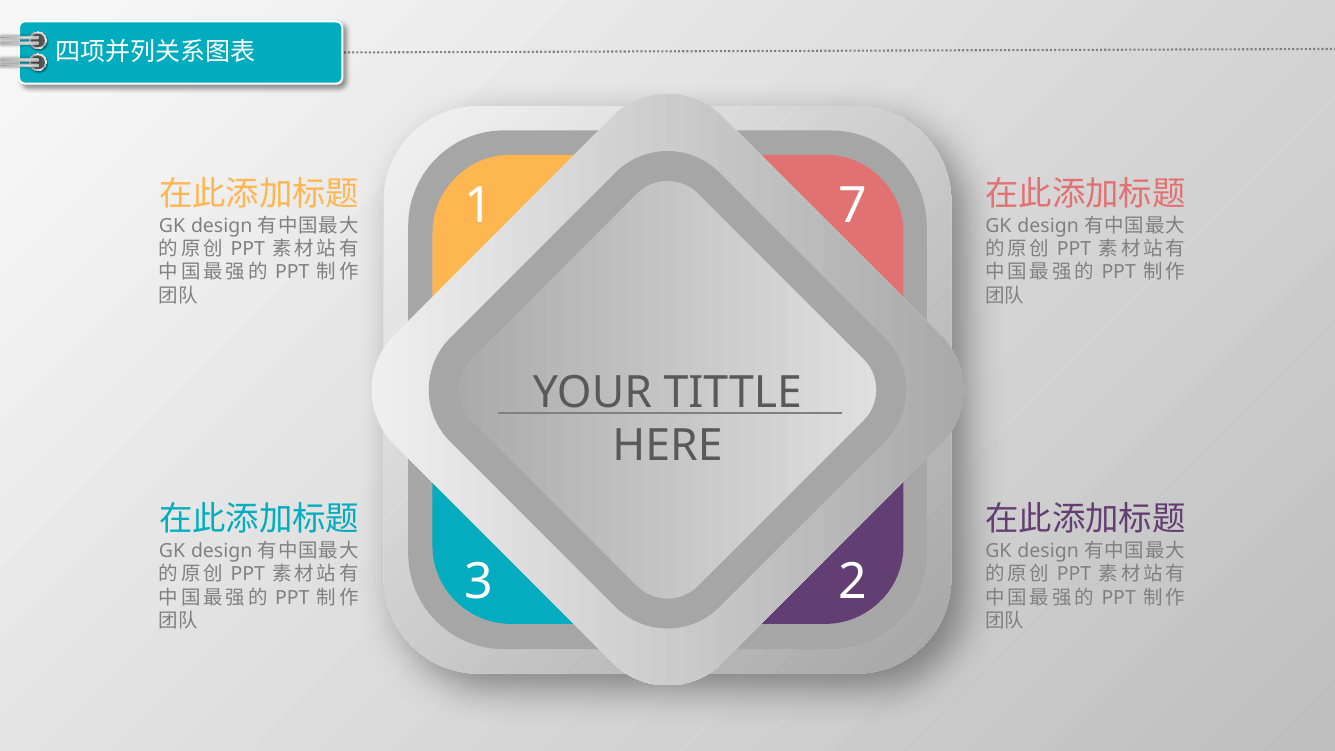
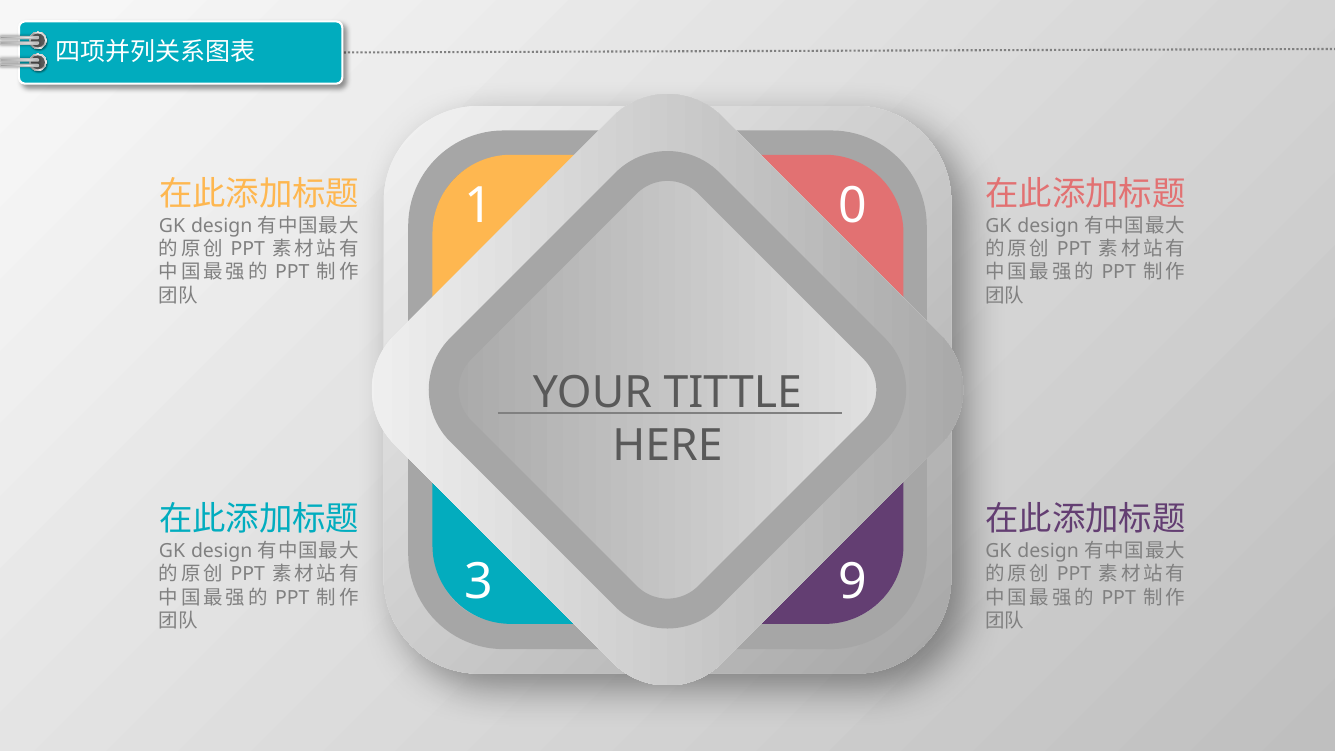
7: 7 -> 0 (853, 206)
2: 2 -> 9 (853, 581)
